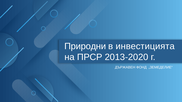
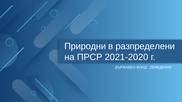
инвестицията: инвестицията -> разпределени (145, 46)
2013-2020: 2013-2020 -> 2021-2020 (127, 57)
